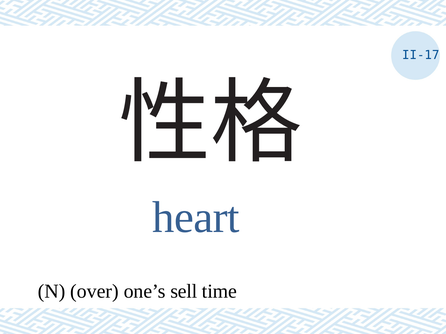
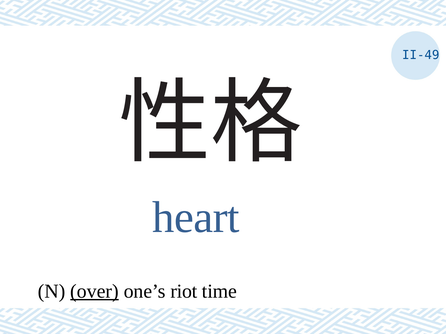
II-17: II-17 -> II-49 (421, 55)
over underline: none -> present (94, 292)
sell: sell -> riot (184, 292)
